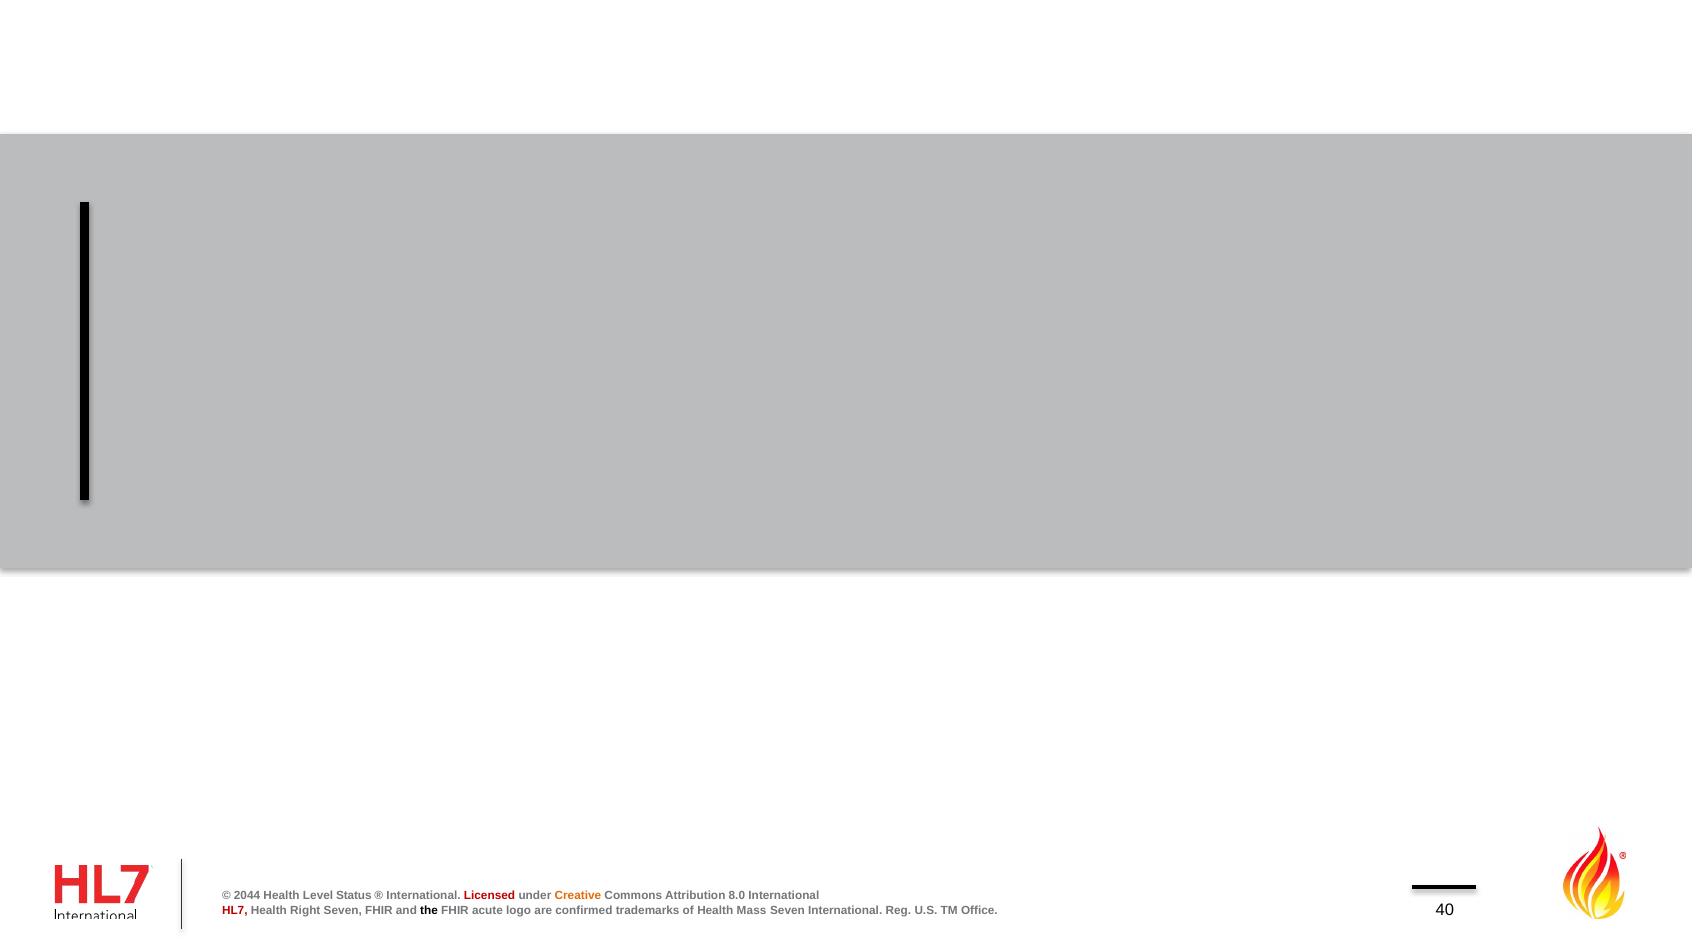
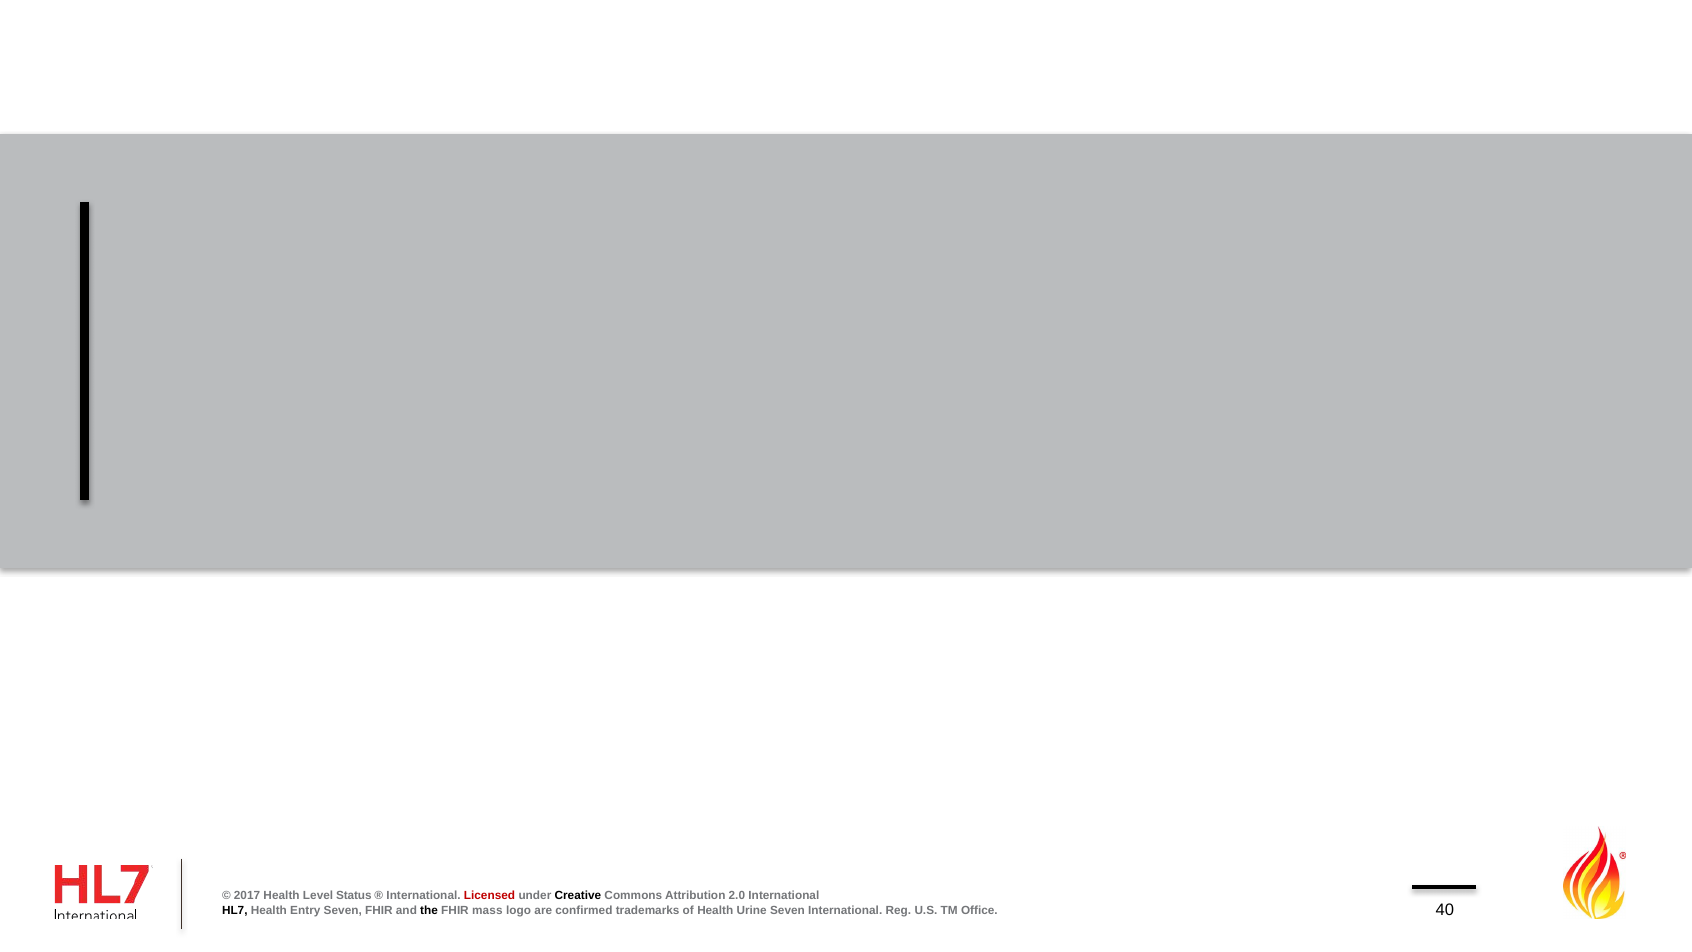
2044: 2044 -> 2017 (247, 896)
Creative colour: orange -> black (578, 896)
8.0: 8.0 -> 2.0 (737, 896)
HL7 colour: red -> black (235, 910)
Right: Right -> Entry (305, 910)
acute: acute -> mass (487, 910)
Mass: Mass -> Urine (752, 910)
